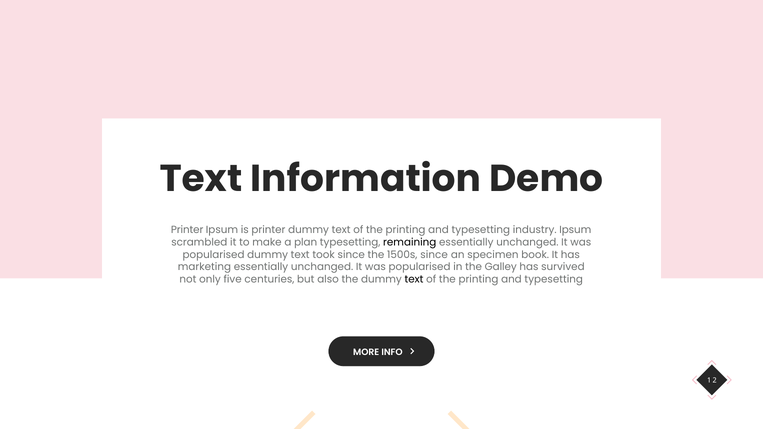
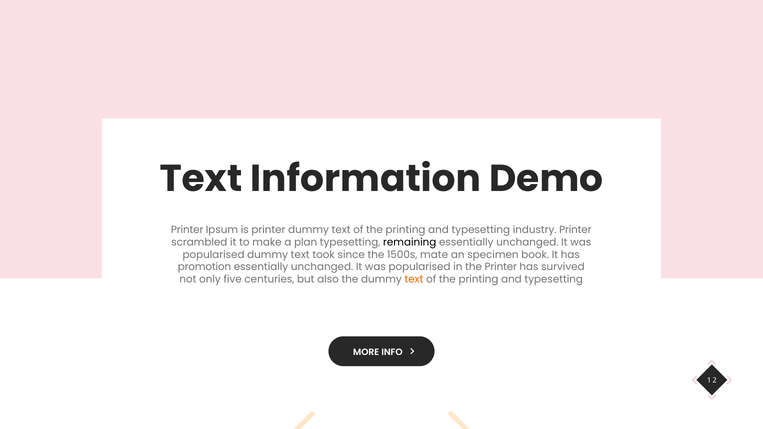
industry Ipsum: Ipsum -> Printer (575, 230)
1500s since: since -> mate (434, 255)
marketing: marketing -> promotion (204, 267)
the Galley: Galley -> Printer (501, 267)
text colour: black -> orange (414, 280)
